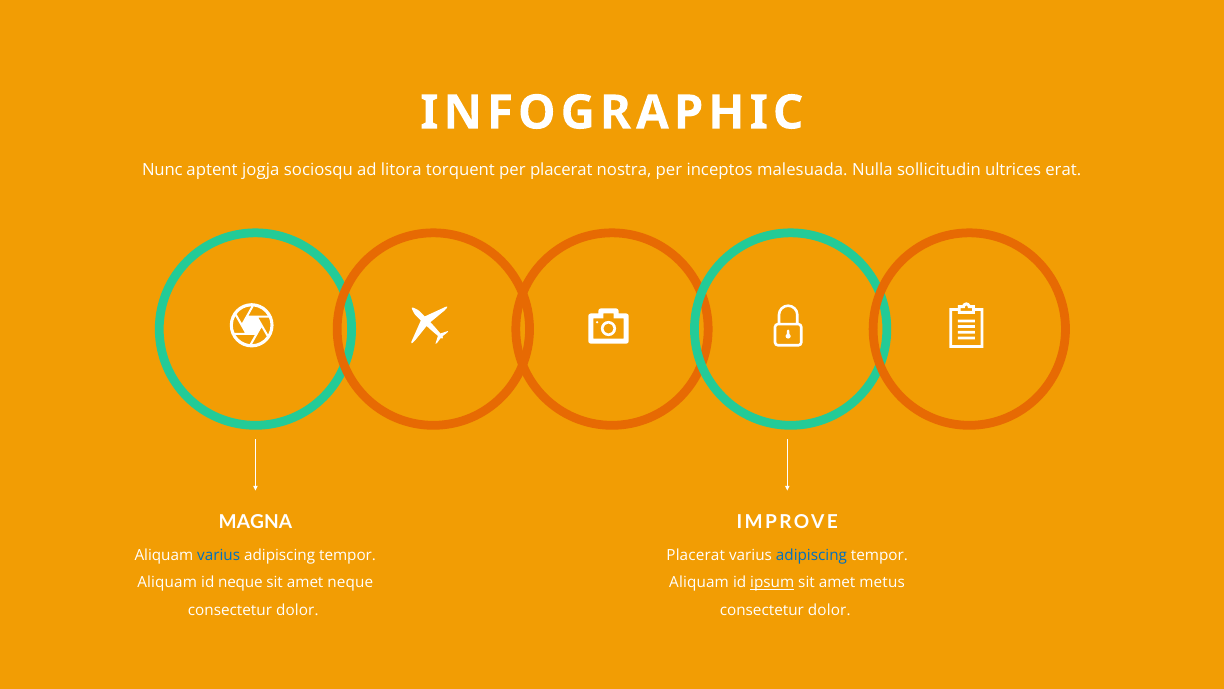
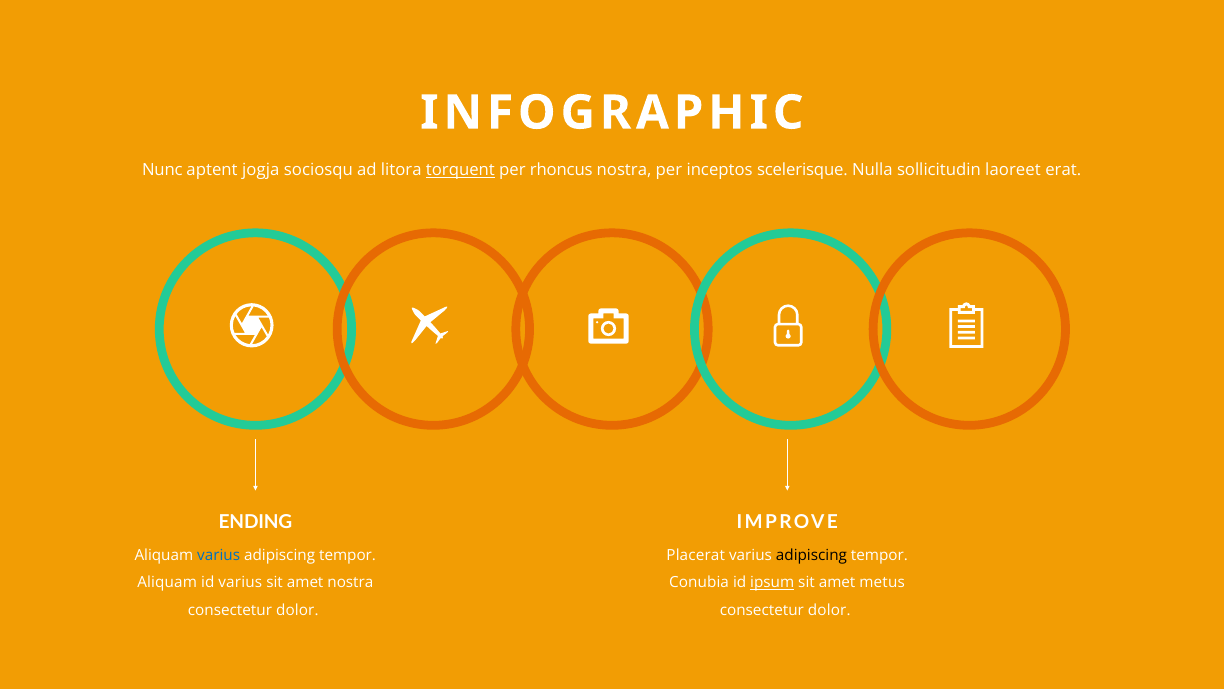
torquent underline: none -> present (460, 170)
per placerat: placerat -> rhoncus (561, 170)
malesuada: malesuada -> scelerisque (802, 170)
ultrices: ultrices -> laoreet (1013, 170)
MAGNA: MAGNA -> ENDING (255, 522)
adipiscing colour: blue -> black (811, 555)
id neque: neque -> varius (240, 582)
amet neque: neque -> nostra (350, 582)
Aliquam: Aliquam -> Conubia (699, 582)
